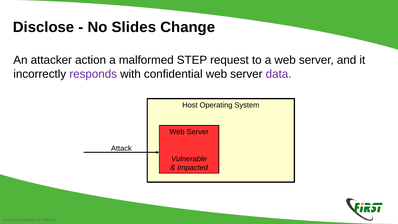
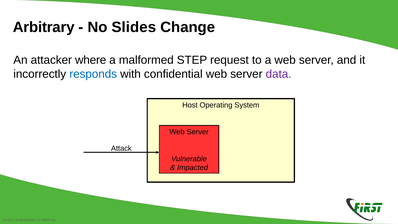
Disclose: Disclose -> Arbitrary (44, 27)
action: action -> where (91, 60)
responds colour: purple -> blue (93, 74)
